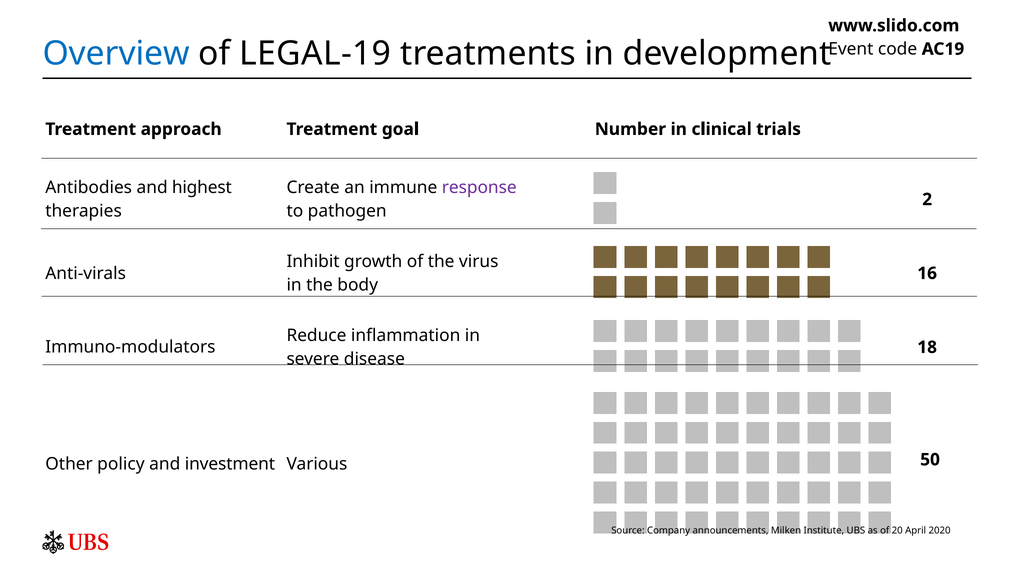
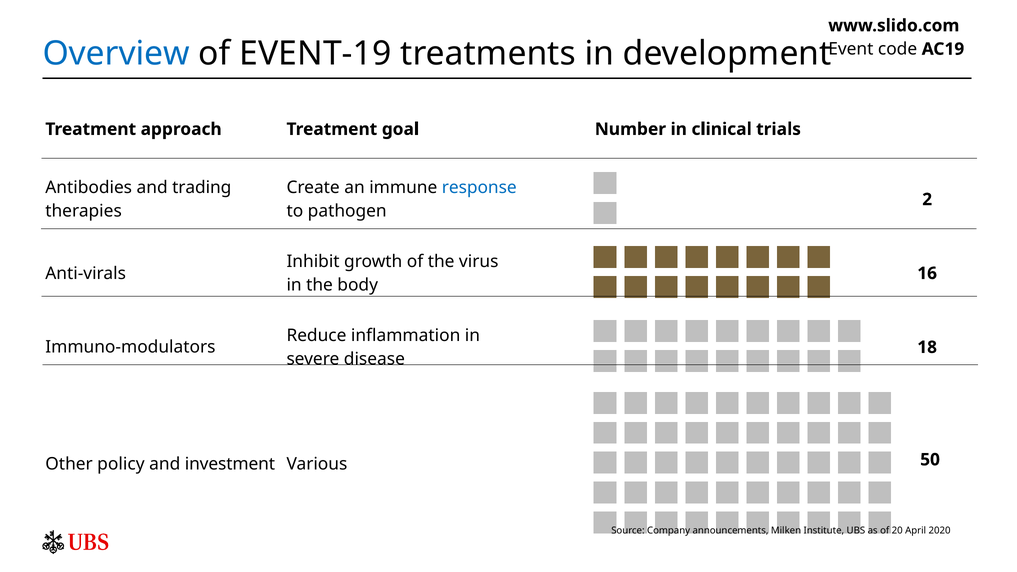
LEGAL-19: LEGAL-19 -> EVENT-19 (315, 54)
highest: highest -> trading (202, 188)
response colour: purple -> blue (479, 188)
